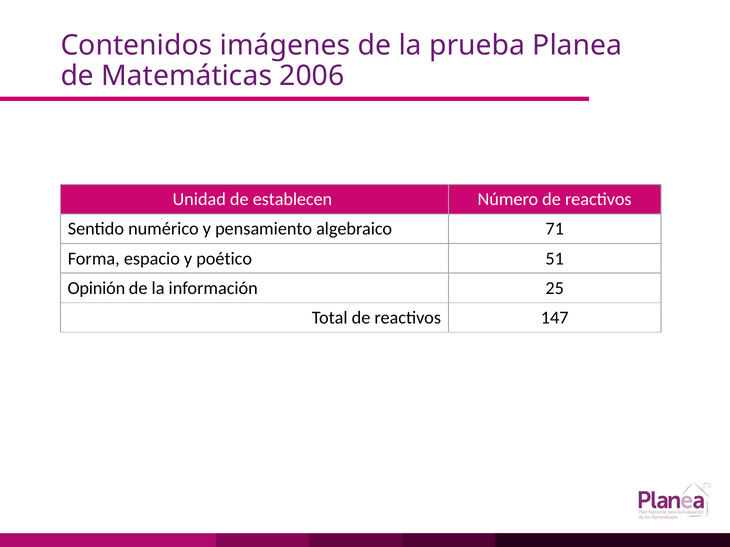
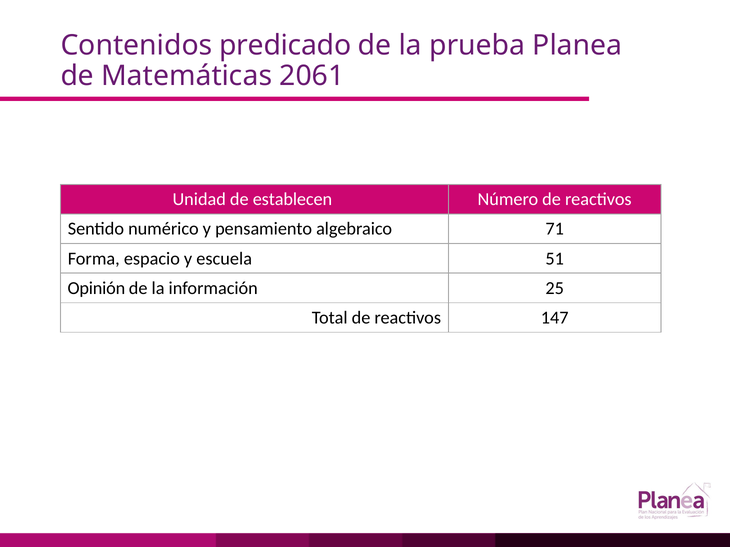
imágenes: imágenes -> predicado (285, 45)
2006: 2006 -> 2061 (312, 76)
poético: poético -> escuela (224, 259)
